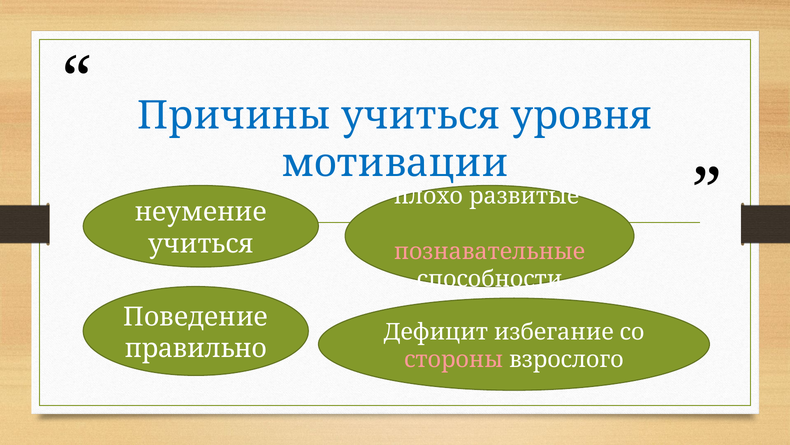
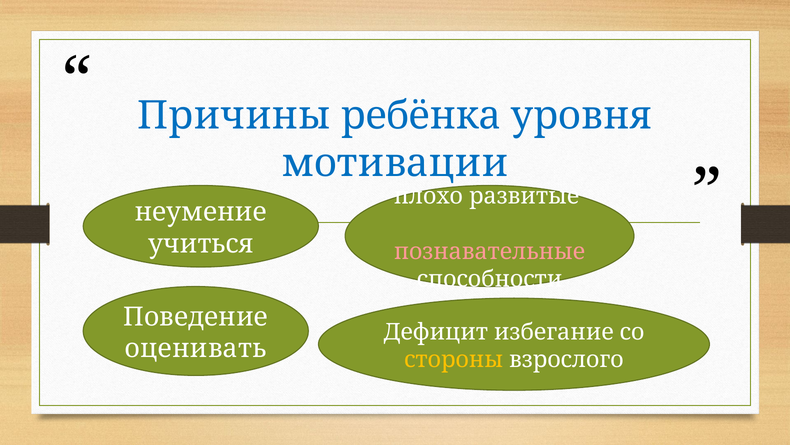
Причины учиться: учиться -> ребёнка (421, 115)
правильно: правильно -> оценивать (196, 348)
стороны colour: pink -> yellow (454, 359)
